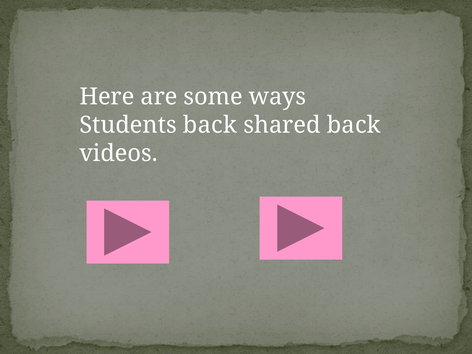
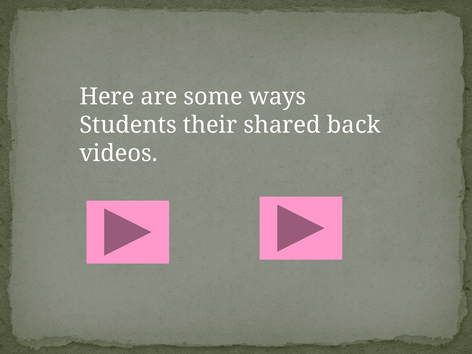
Students back: back -> their (210, 125)
